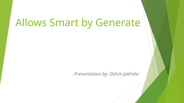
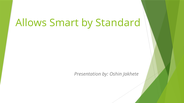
Generate: Generate -> Standard (118, 23)
